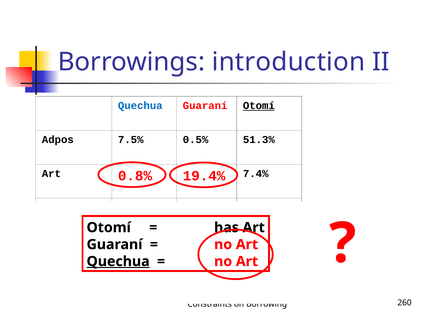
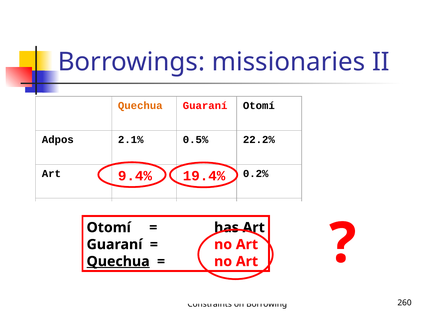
introduction: introduction -> missionaries (289, 62)
Quechua colour: blue -> orange (140, 106)
Otomí underline: present -> none (259, 106)
Adpos 7.5%: 7.5% -> 2.1% (131, 140)
51.3%: 51.3% -> 22.2% (259, 140)
Art 0.8%: 0.8% -> 9.4% (135, 176)
7.4%: 7.4% -> 0.2% (256, 174)
